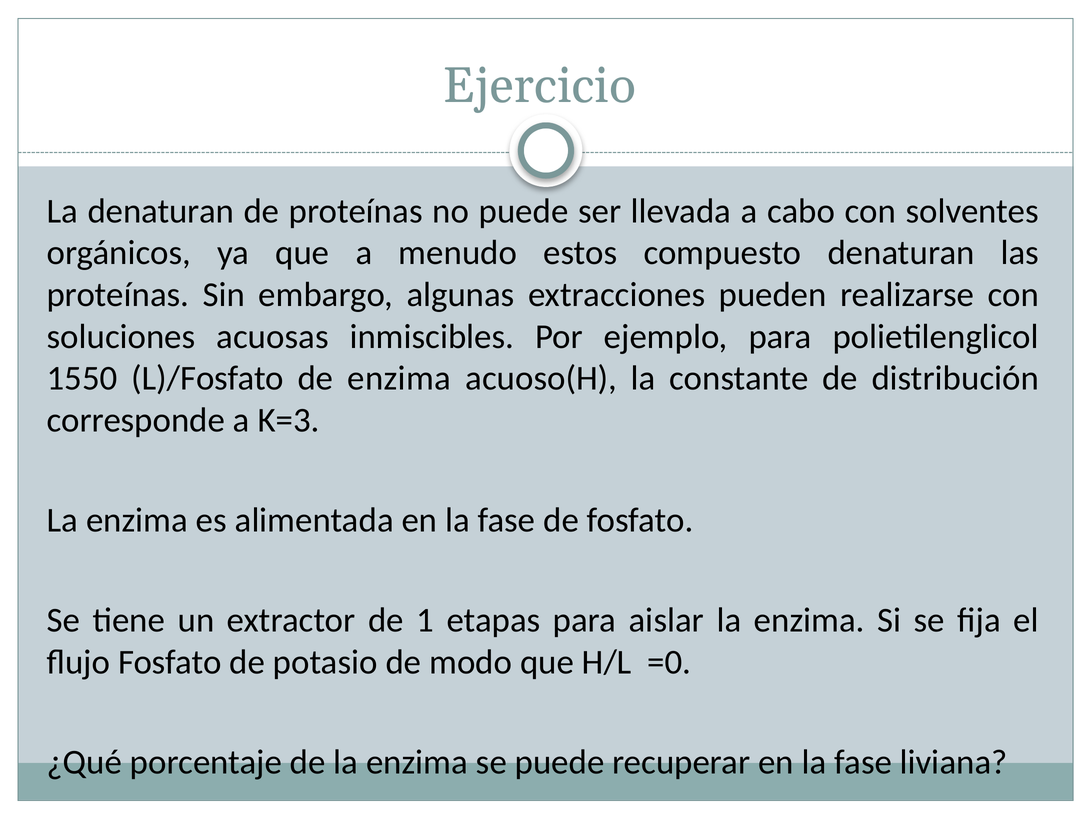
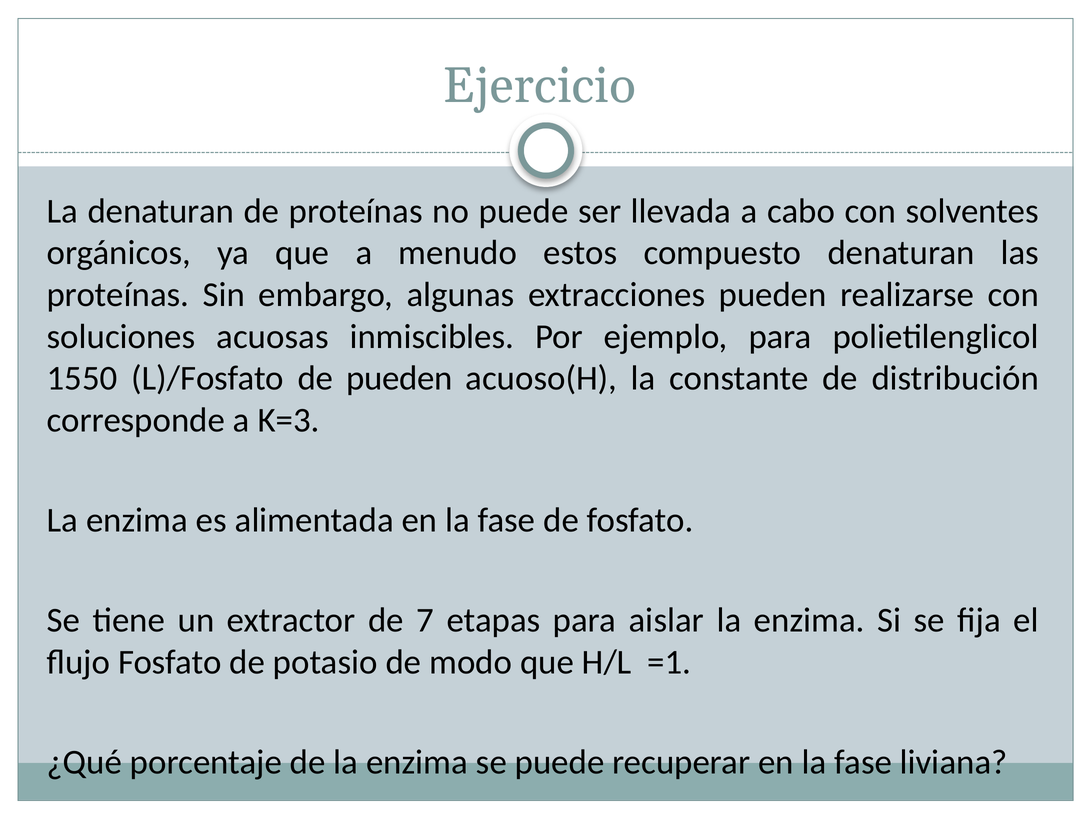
de enzima: enzima -> pueden (400, 378)
1: 1 -> 7 (425, 620)
=0: =0 -> =1 (669, 662)
